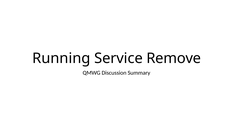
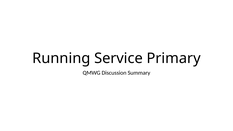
Remove: Remove -> Primary (174, 58)
